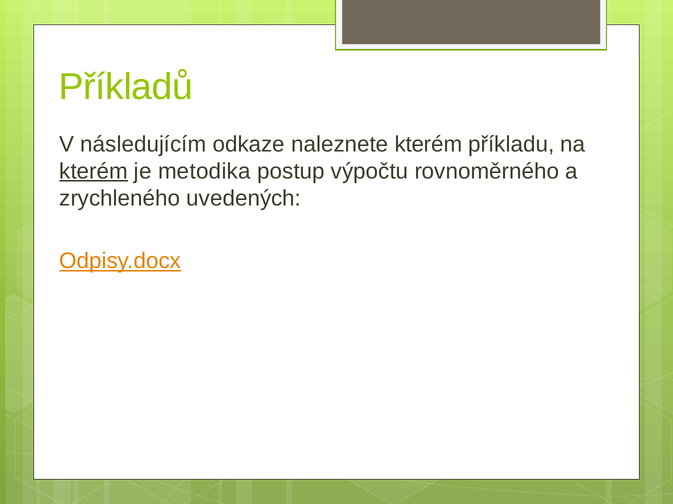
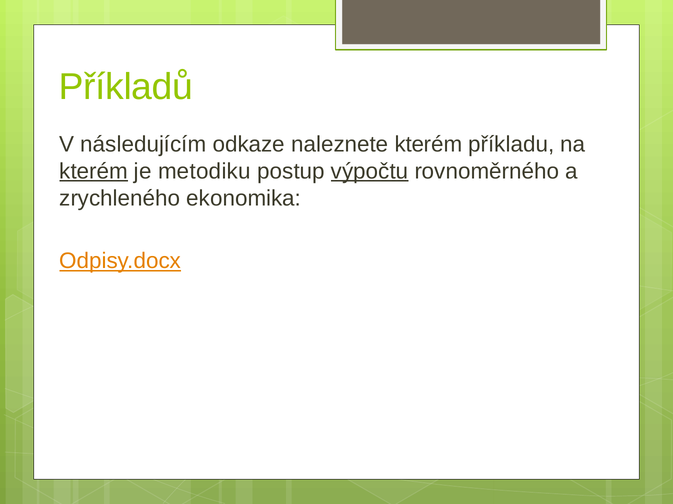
metodika: metodika -> metodiku (204, 172)
výpočtu underline: none -> present (370, 172)
uvedených: uvedených -> ekonomika (244, 198)
